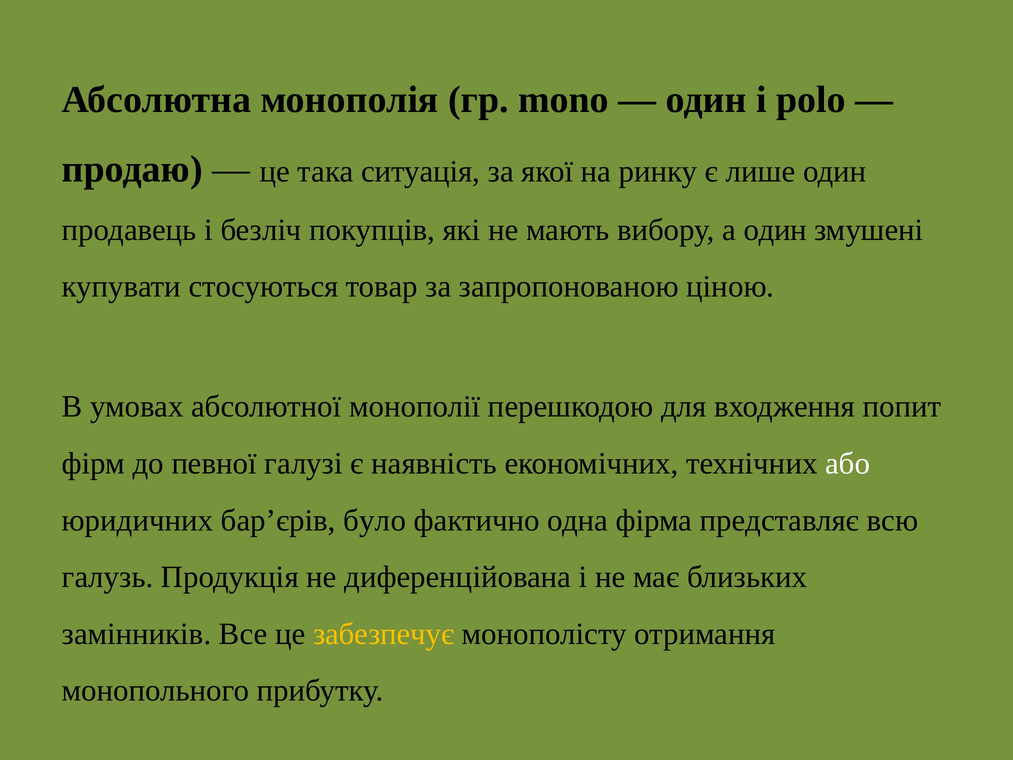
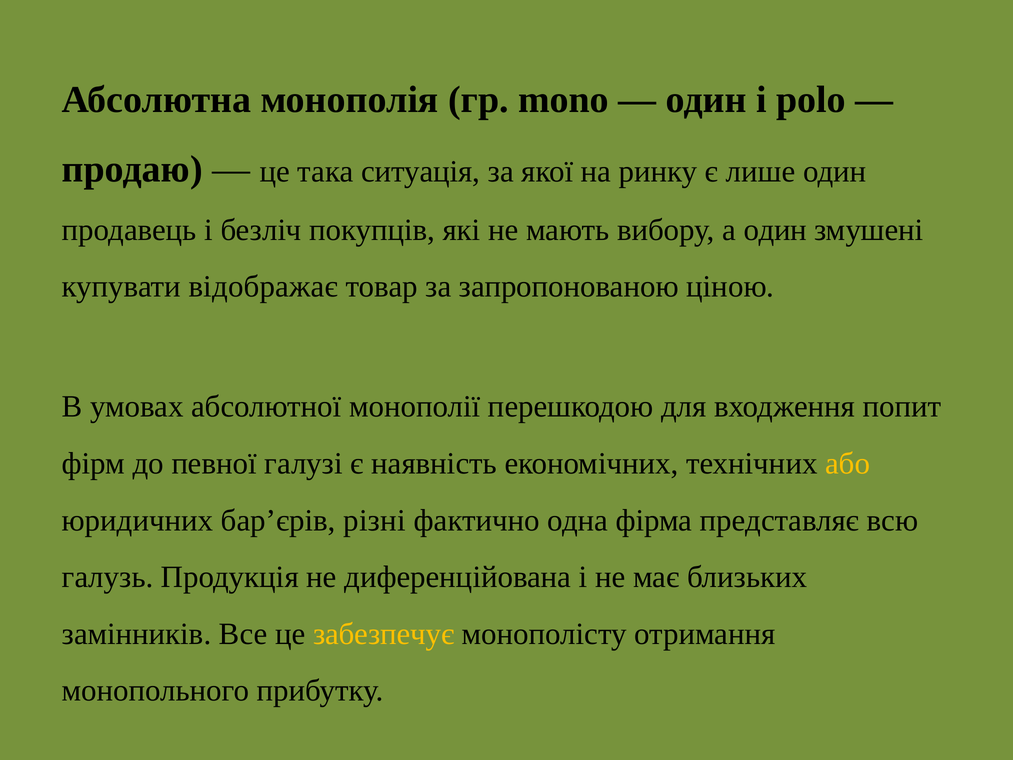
стосуються: стосуються -> відображає (263, 287)
або colour: white -> yellow (848, 463)
було: було -> різні (375, 520)
